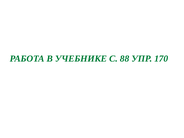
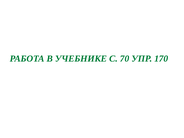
88: 88 -> 70 (125, 59)
